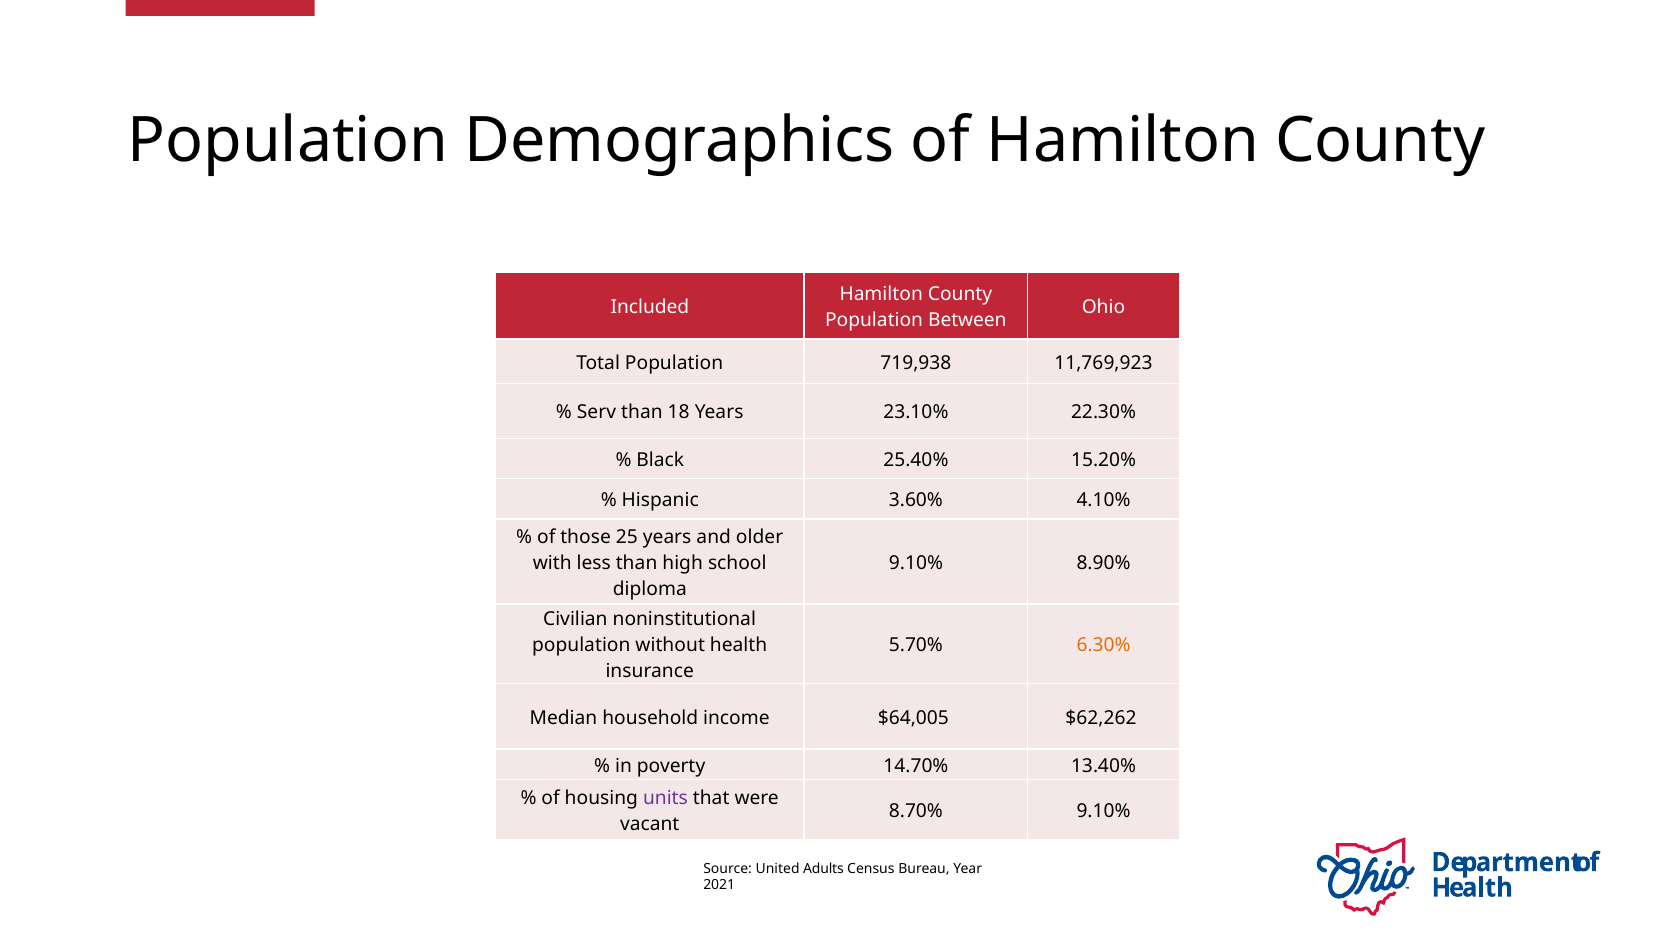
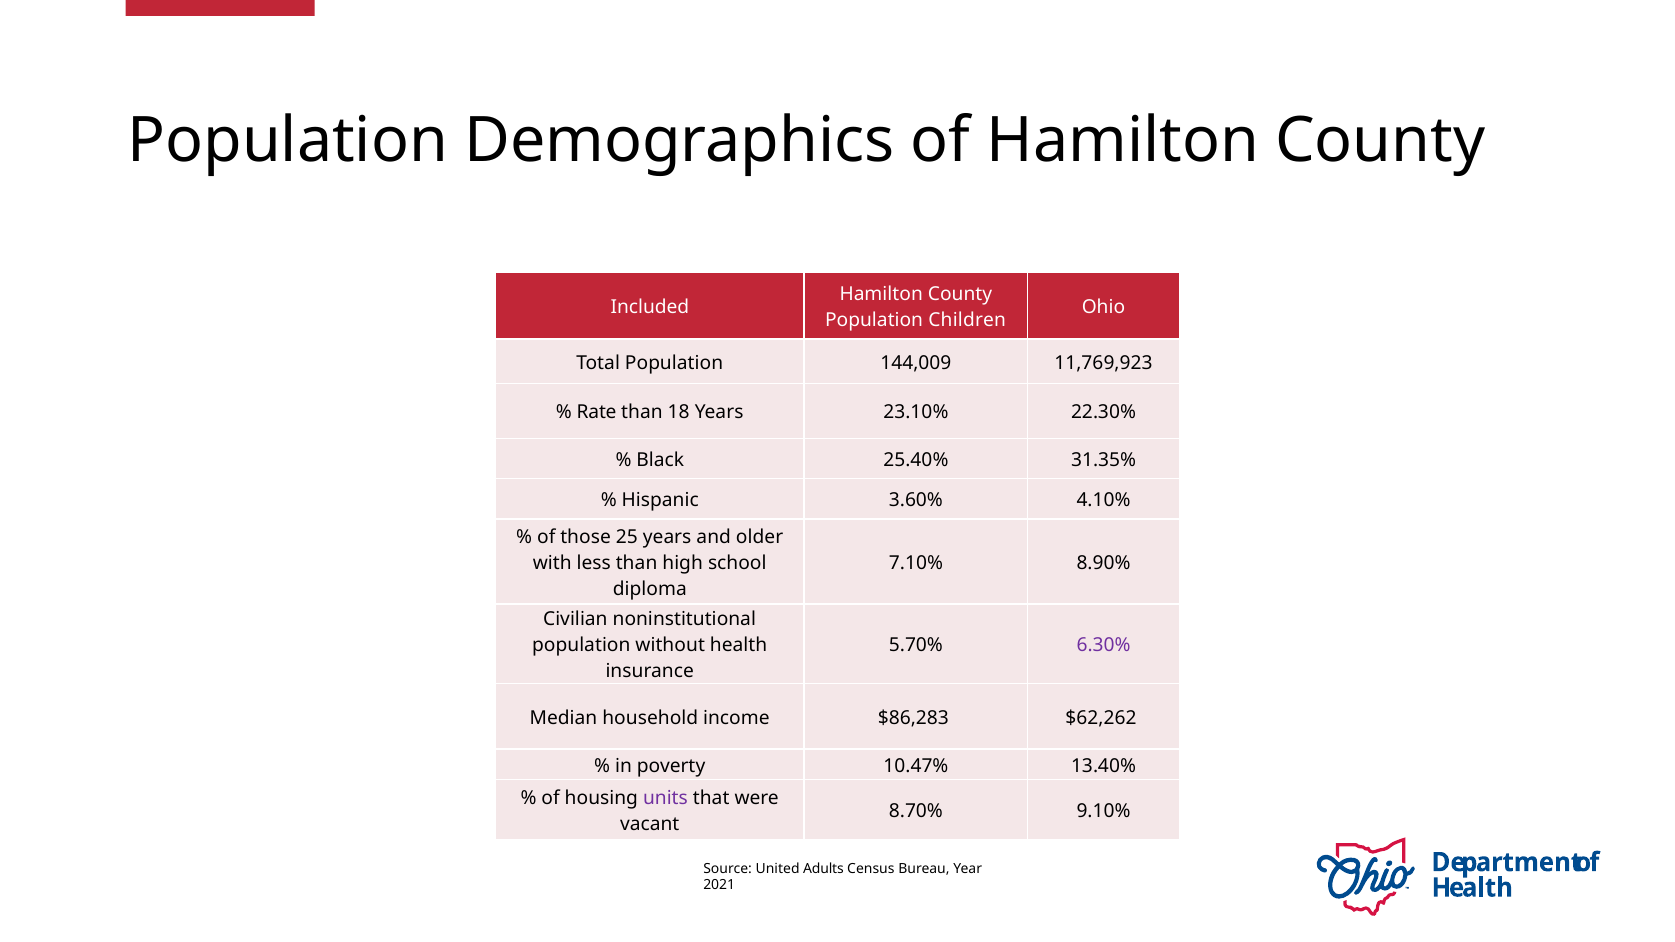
Between: Between -> Children (967, 321)
719,938: 719,938 -> 144,009 (916, 363)
Serv: Serv -> Rate (597, 413)
15.20%: 15.20% -> 31.35% (1104, 460)
9.10%: 9.10% -> 7.10% (916, 563)
6.30% colour: orange -> purple (1104, 646)
$64,005: $64,005 -> $86,283 (913, 718)
14.70%: 14.70% -> 10.47% (916, 766)
